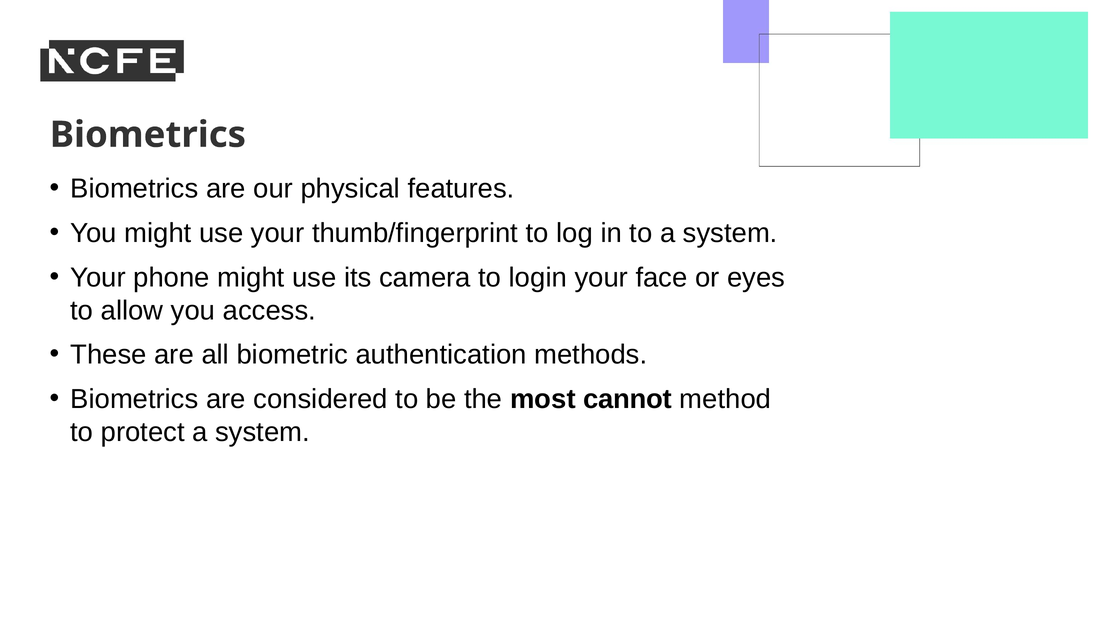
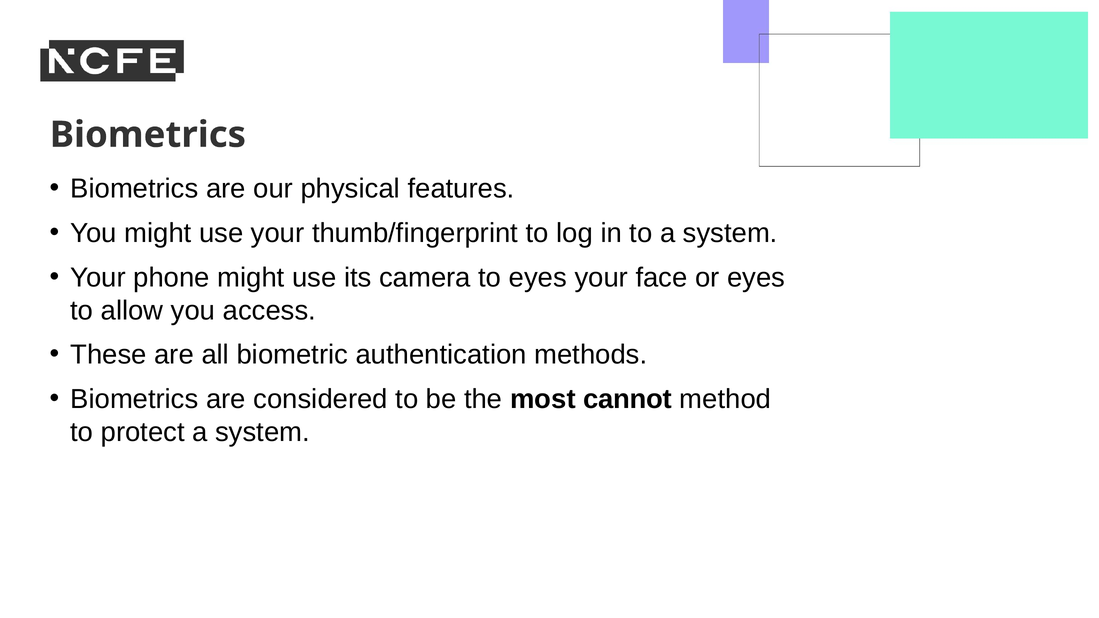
to login: login -> eyes (538, 278)
